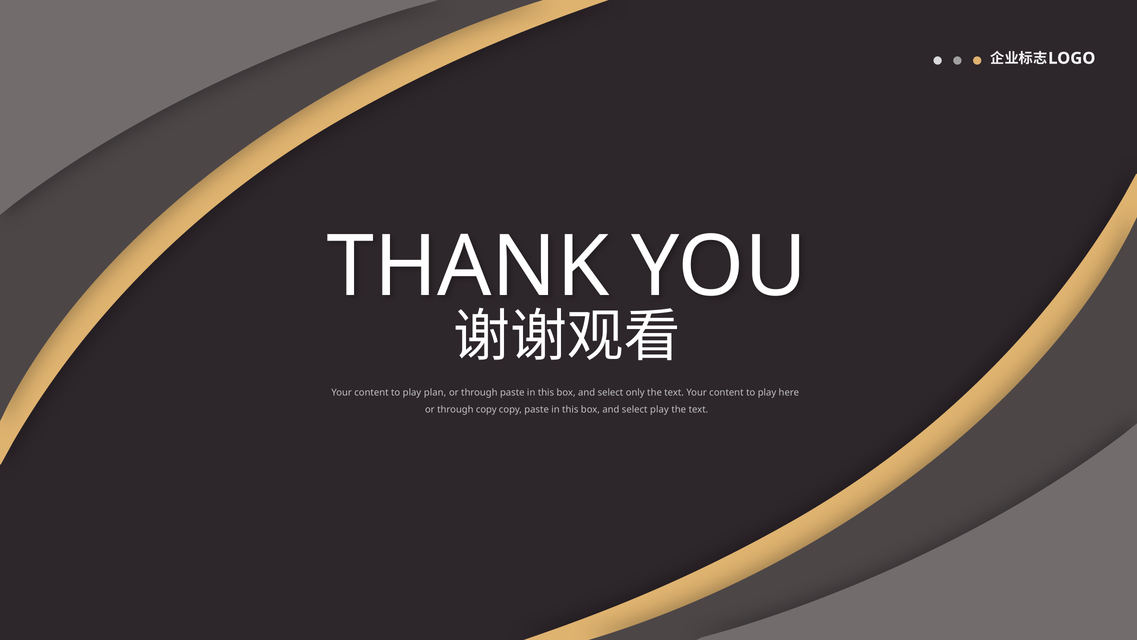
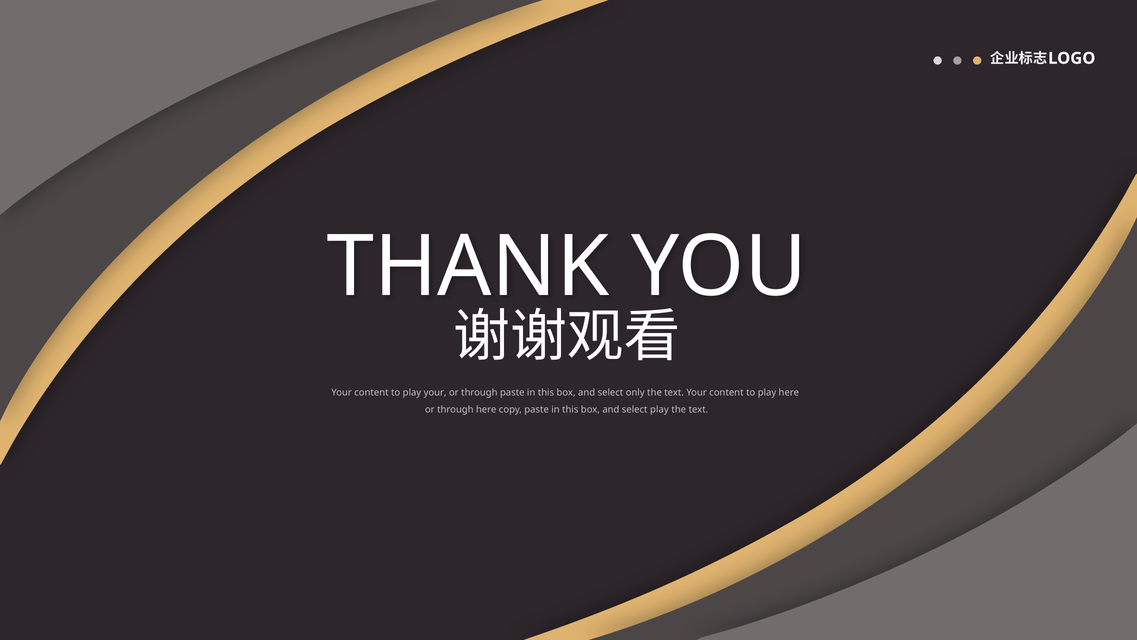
play plan: plan -> your (435, 392)
through copy: copy -> here (486, 409)
